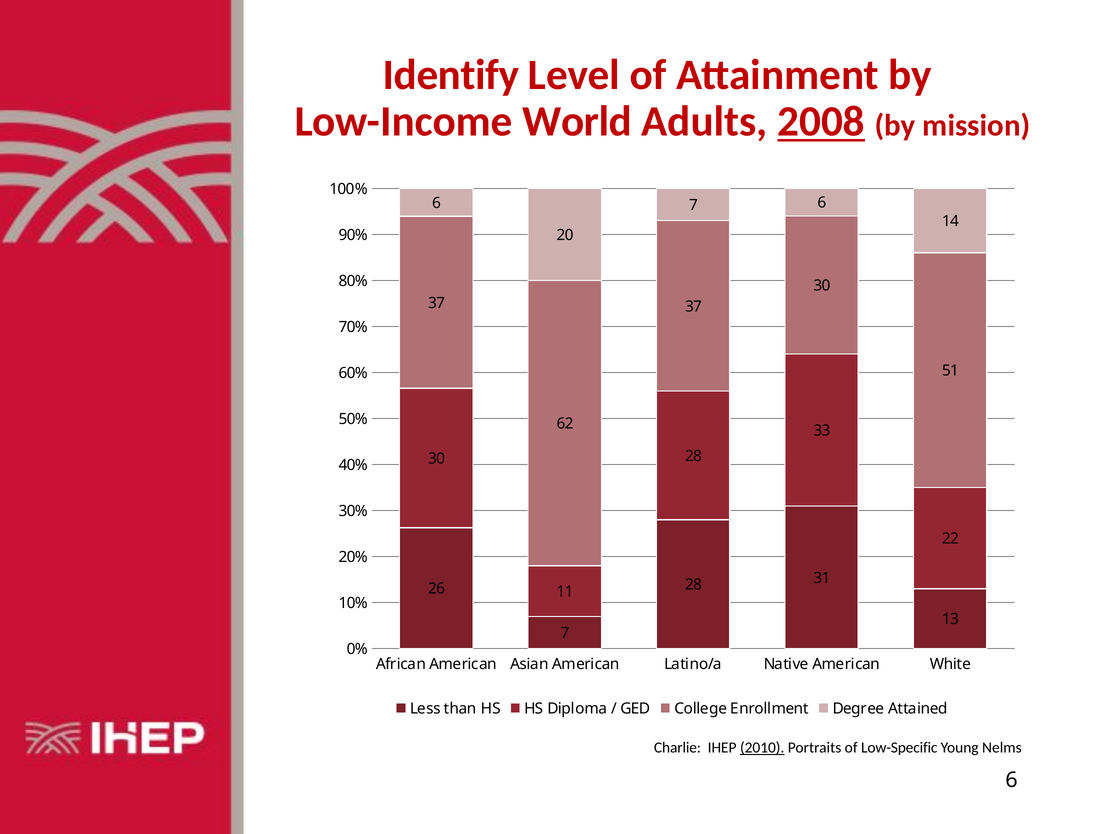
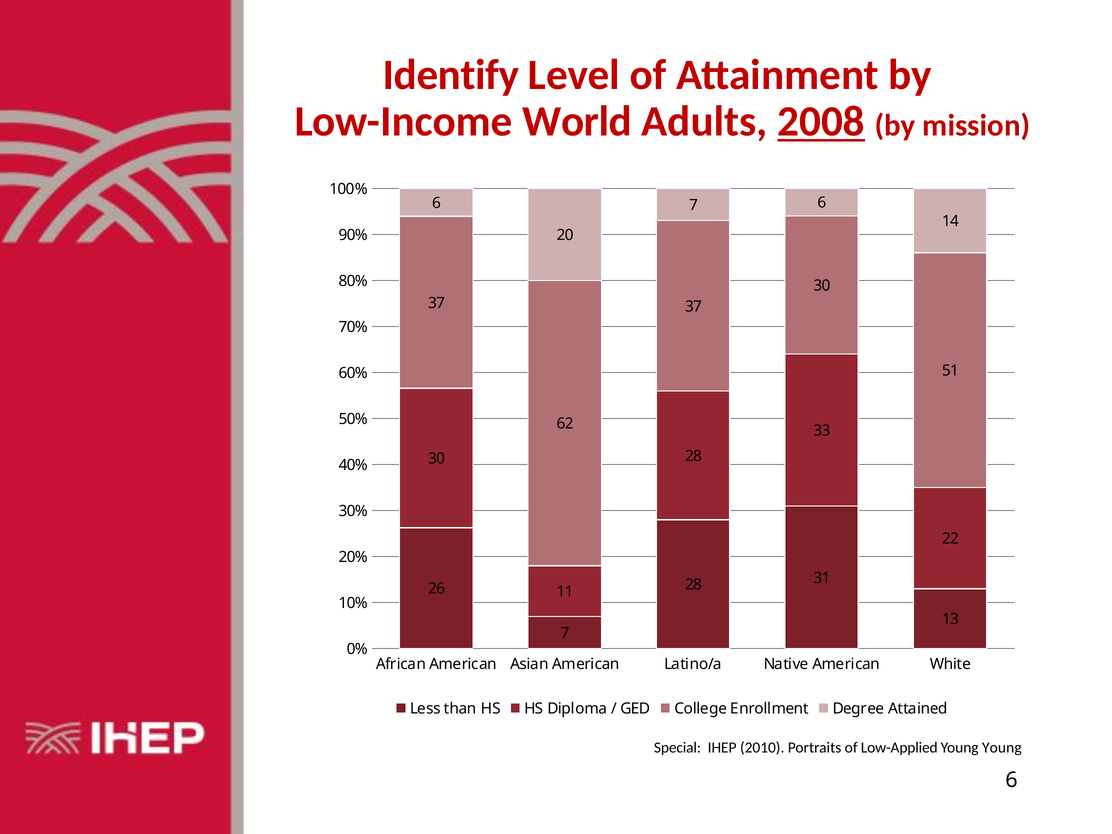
Charlie: Charlie -> Special (677, 748)
2010 underline: present -> none (762, 748)
Low-Specific: Low-Specific -> Low-Applied (899, 748)
Young Nelms: Nelms -> Young (1002, 748)
